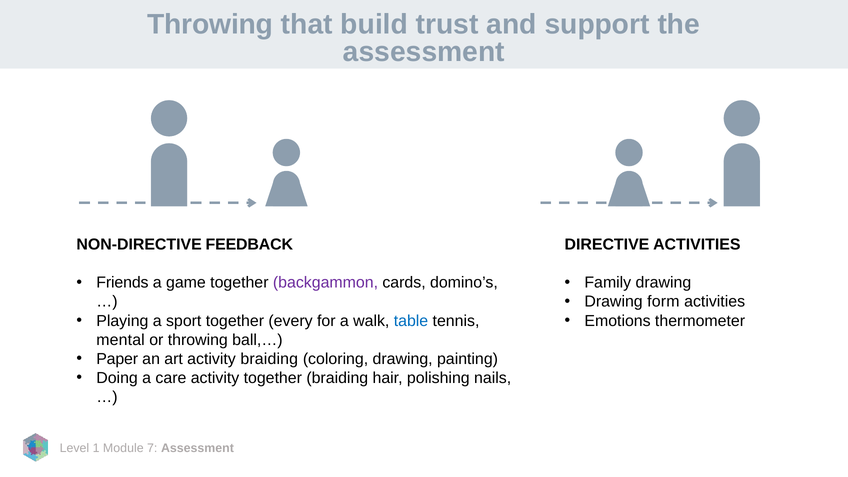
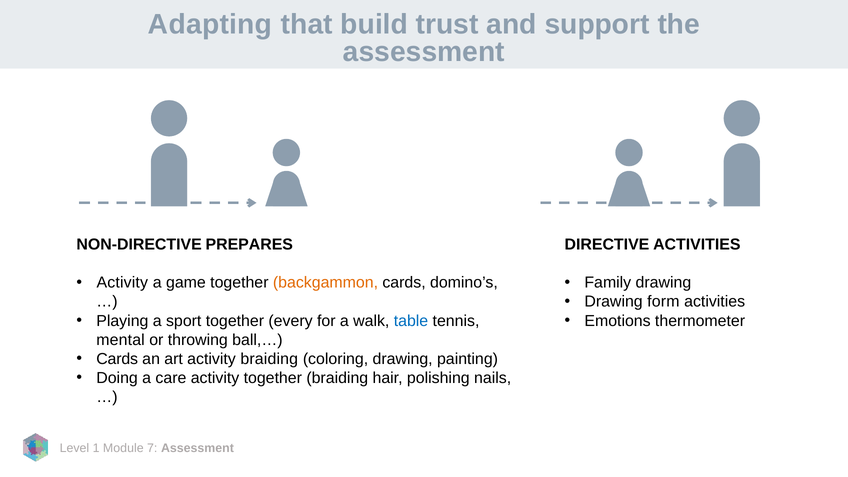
Throwing: Throwing -> Adapting (210, 24)
FEEDBACK: FEEDBACK -> PREPARES (249, 244)
Friends: Friends -> Activity (122, 283)
backgammon colour: purple -> orange (325, 283)
Paper: Paper -> Cards (117, 359)
